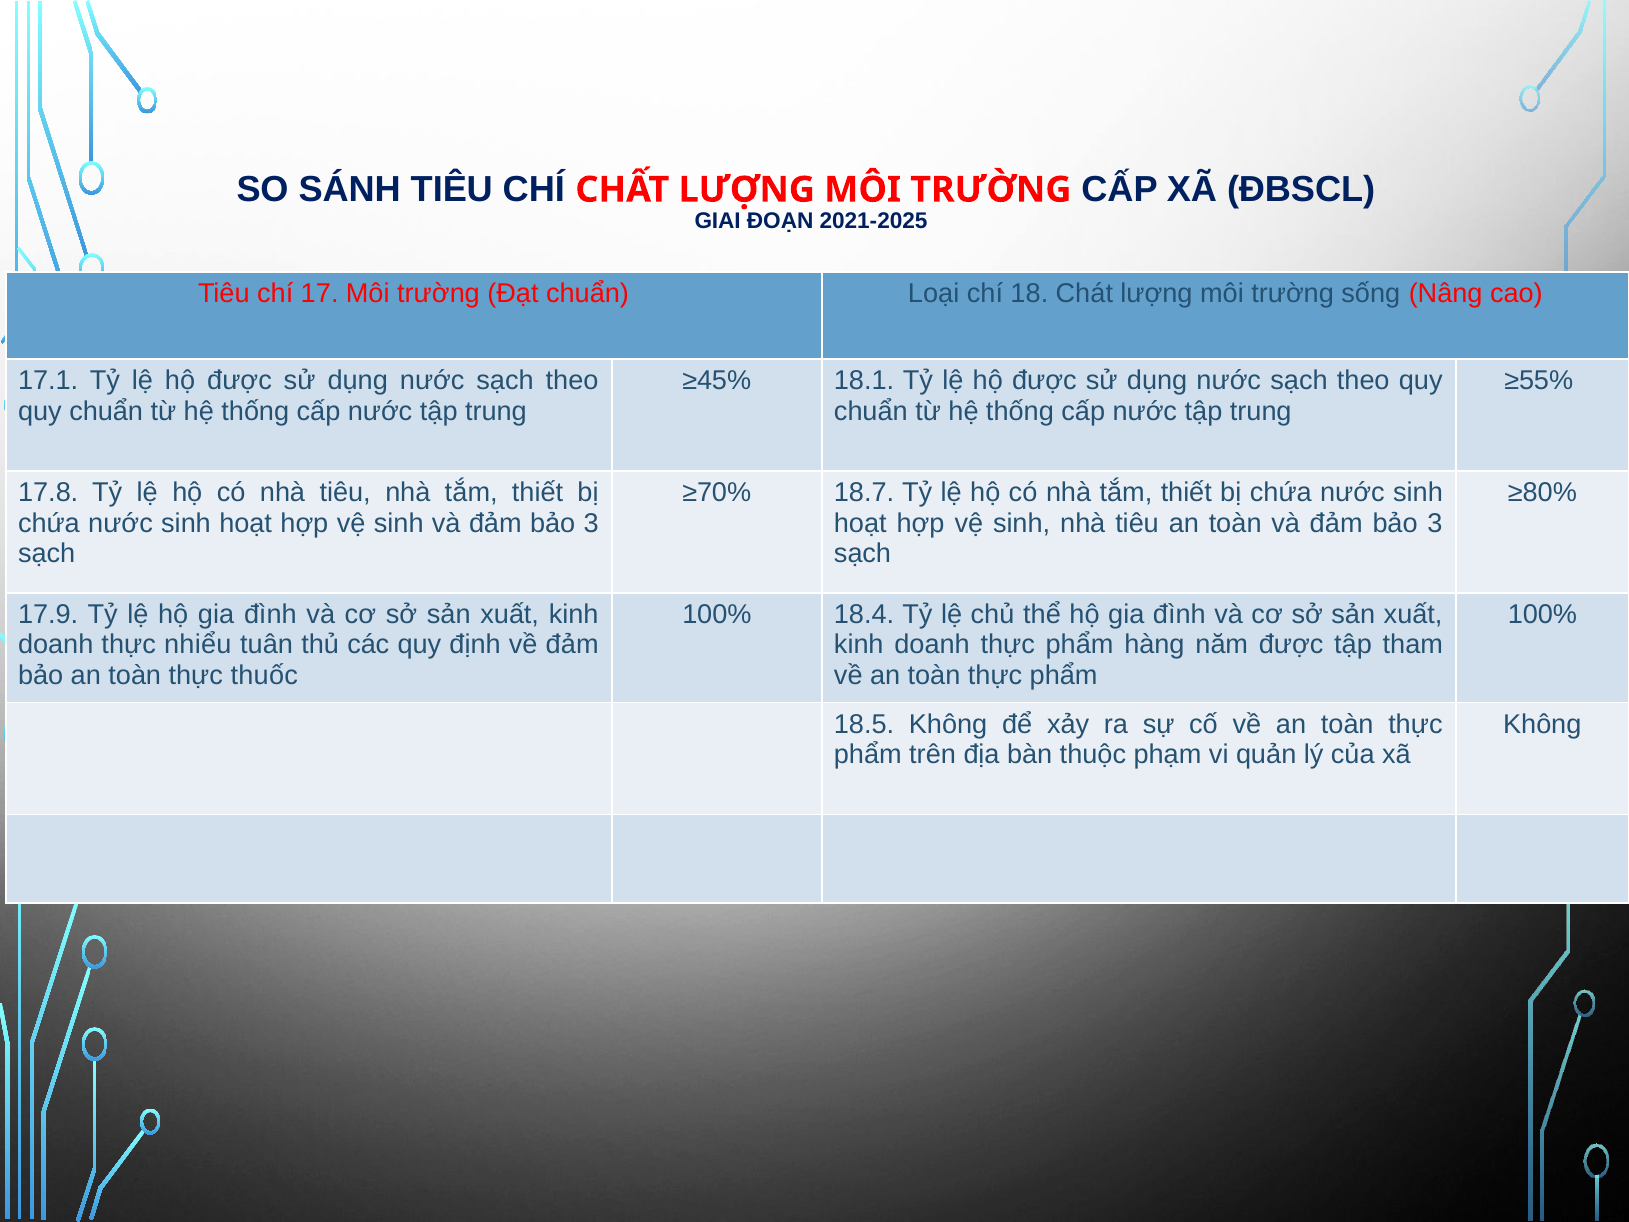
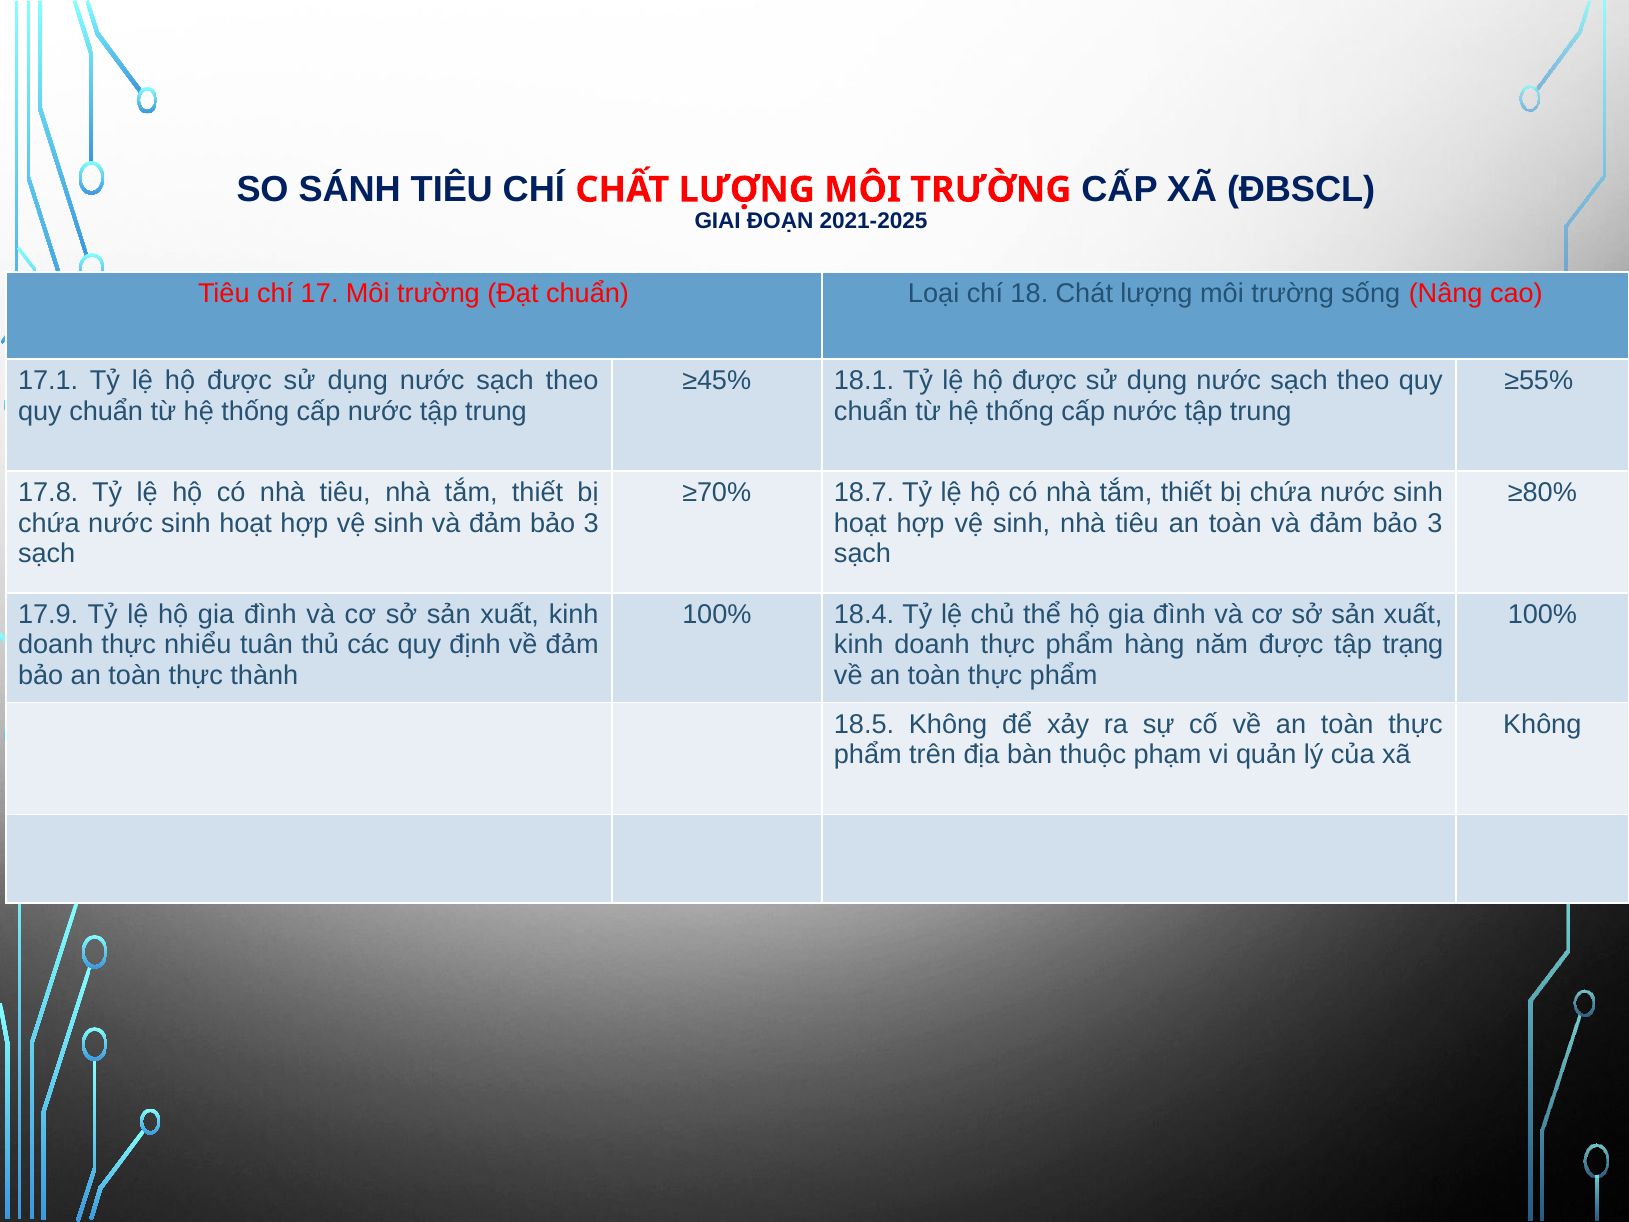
tham: tham -> trạng (1413, 645)
thuốc: thuốc -> thành (264, 675)
